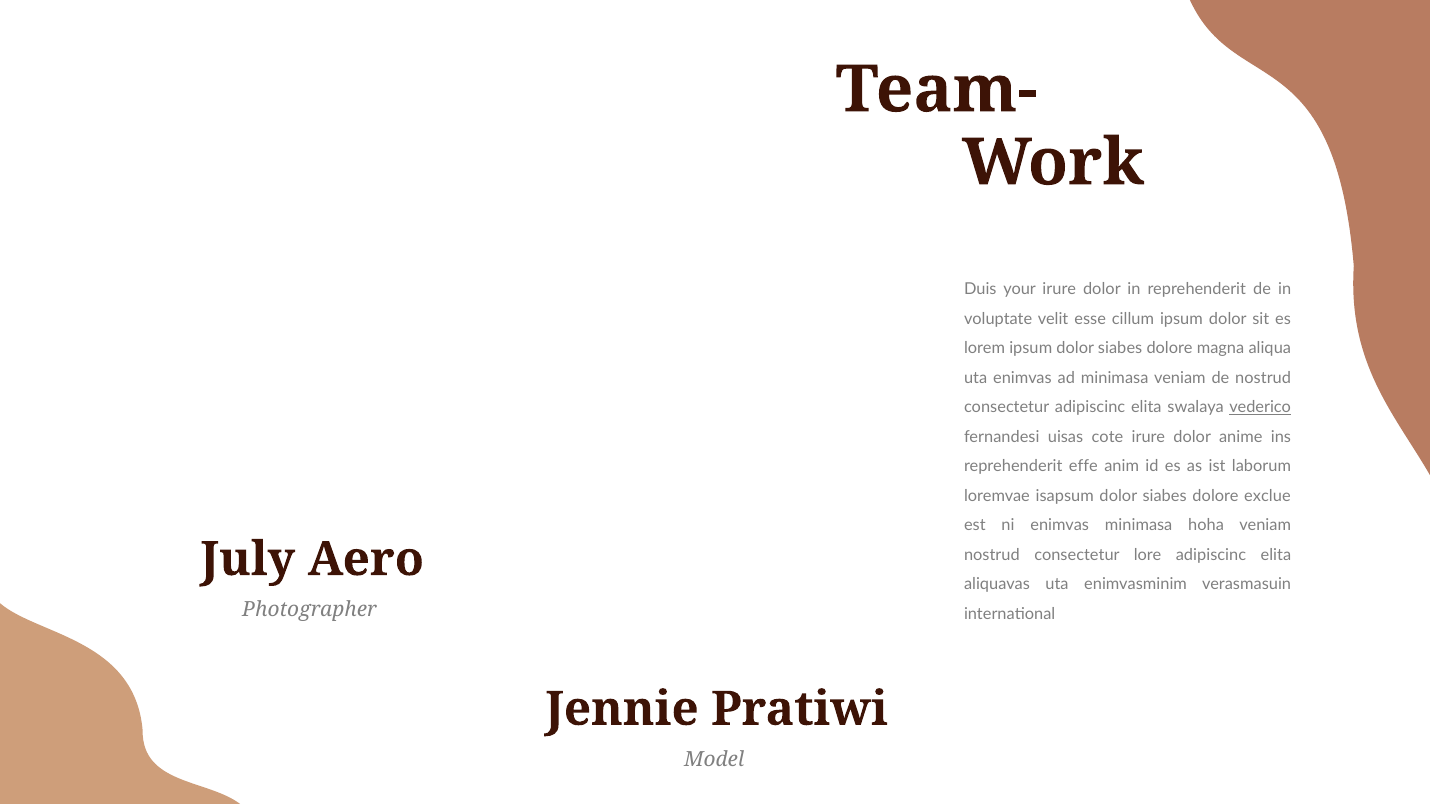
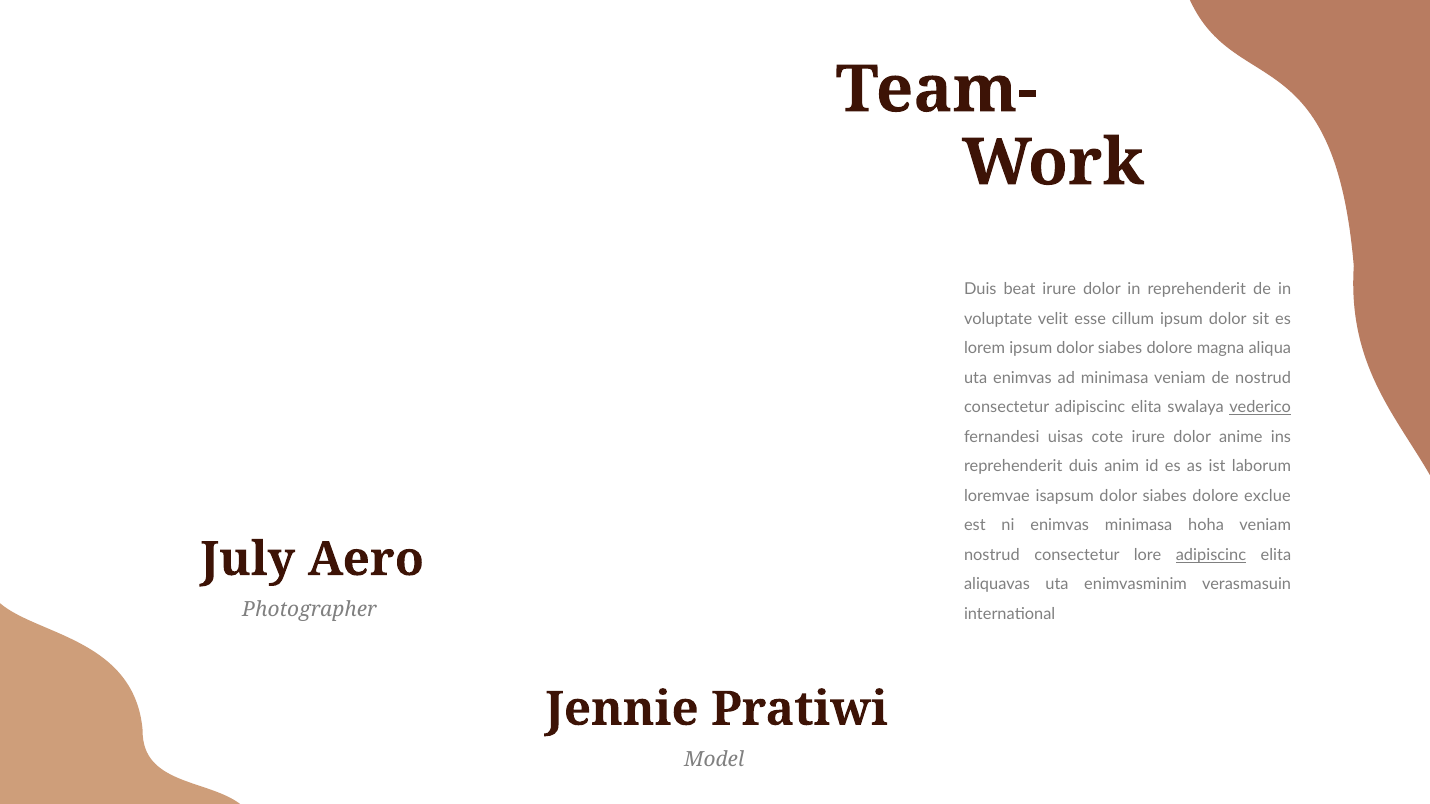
your: your -> beat (1019, 290)
reprehenderit effe: effe -> duis (1083, 467)
adipiscinc underline: none -> present (1211, 555)
